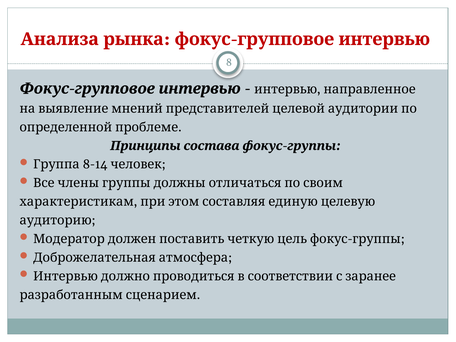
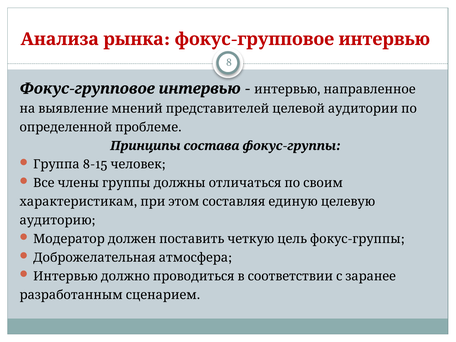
8-14: 8-14 -> 8-15 (95, 164)
